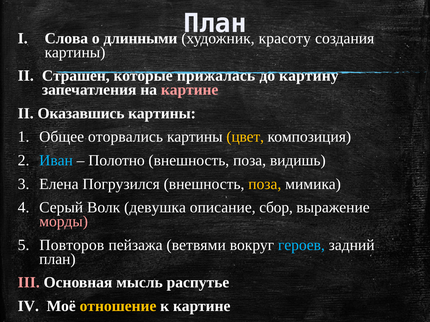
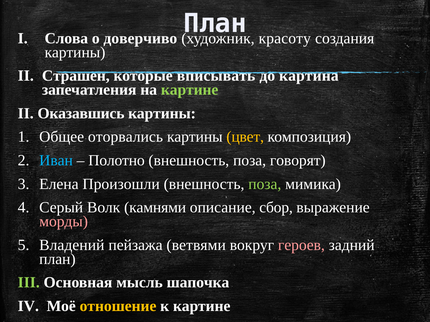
длинными: длинными -> доверчиво (140, 38)
прижалась: прижалась -> вписывать (216, 76)
картину: картину -> картина (309, 76)
картине colour: pink -> light green (190, 90)
видишь: видишь -> говорят (298, 161)
Погрузился: Погрузился -> Произошли (121, 184)
поза colour: yellow -> light green (265, 184)
девушка: девушка -> камнями (155, 208)
Повторов: Повторов -> Владений (72, 245)
героев colour: light blue -> pink (301, 245)
III colour: pink -> light green (29, 283)
распутье: распутье -> шапочка (198, 283)
